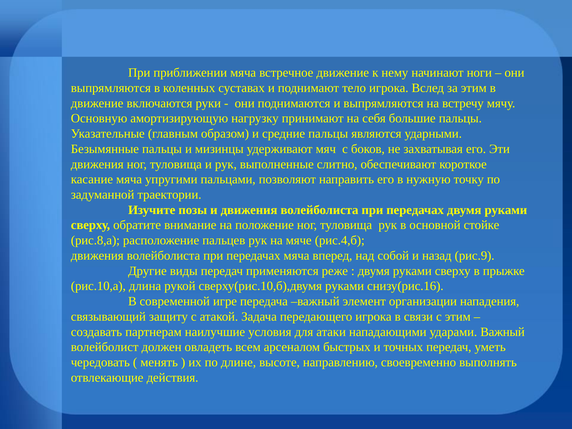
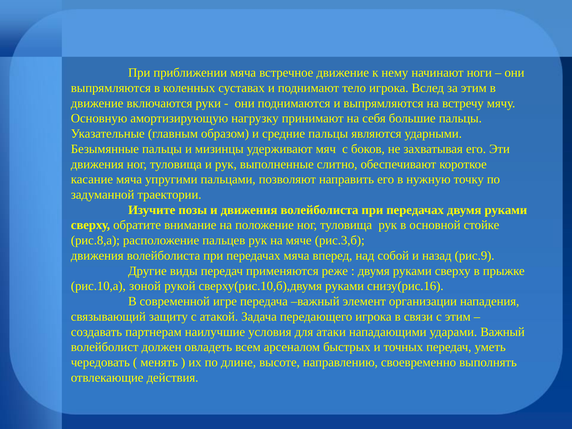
рис.4,б: рис.4,б -> рис.3,б (340, 240)
длина: длина -> зоной (145, 286)
